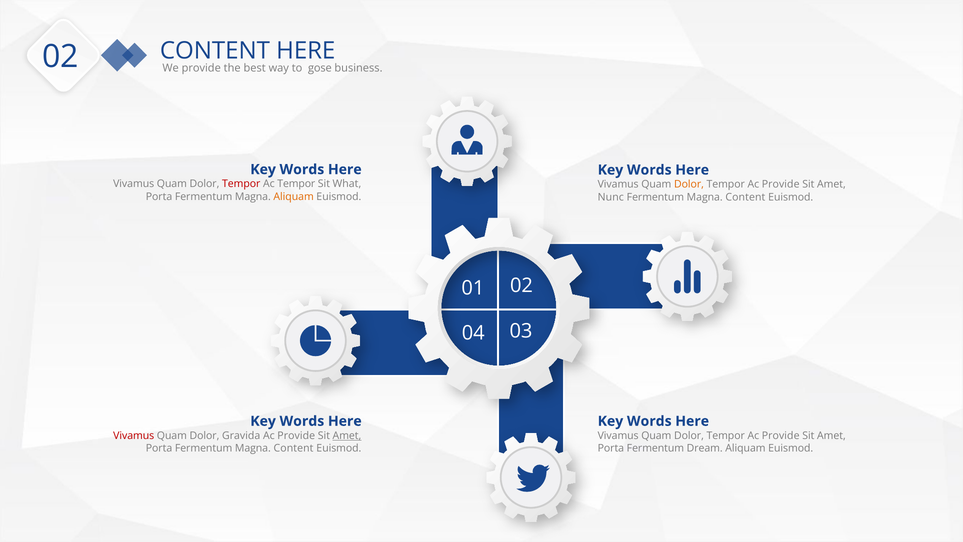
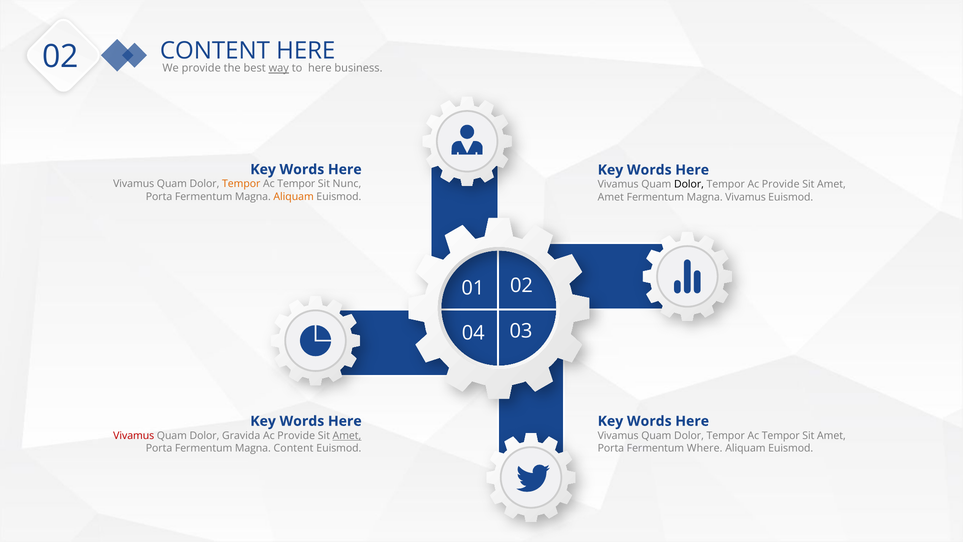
way underline: none -> present (279, 68)
to gose: gose -> here (320, 68)
Tempor colour: red -> orange (241, 184)
What: What -> Nunc (347, 184)
Dolor colour: orange -> black (689, 184)
Nunc: Nunc -> Amet (611, 197)
Content: Content -> Vivamus (745, 197)
Provide: Provide -> Tempor (781, 435)
Dream: Dream -> Where (705, 448)
